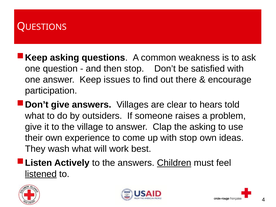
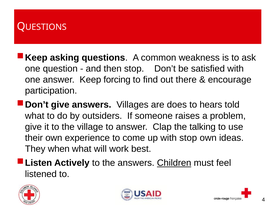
issues: issues -> forcing (117, 80)
clear: clear -> does (177, 105)
the asking: asking -> talking (203, 127)
wash: wash -> when (59, 149)
listened underline: present -> none (41, 174)
